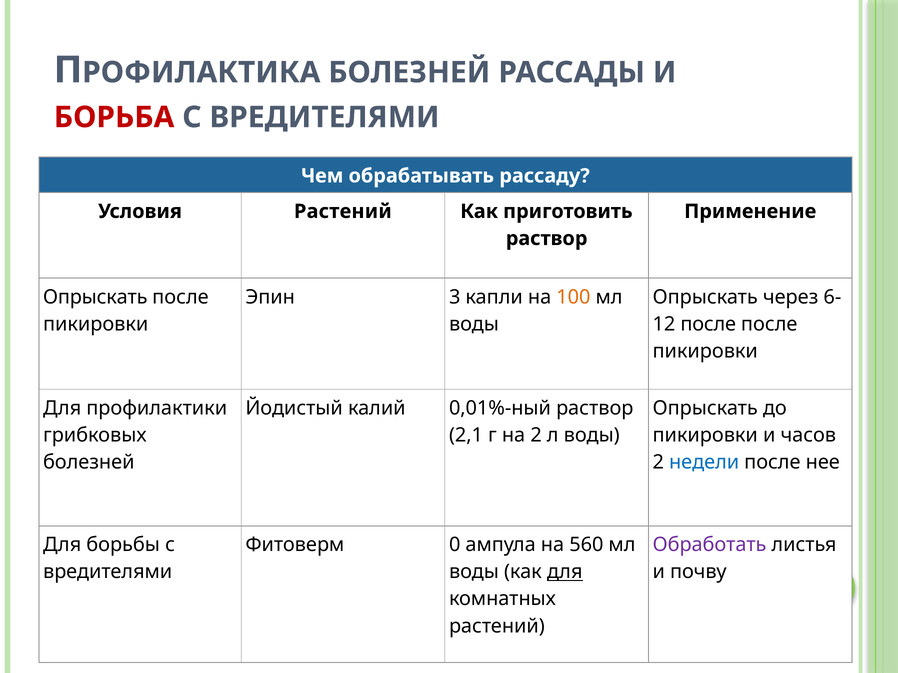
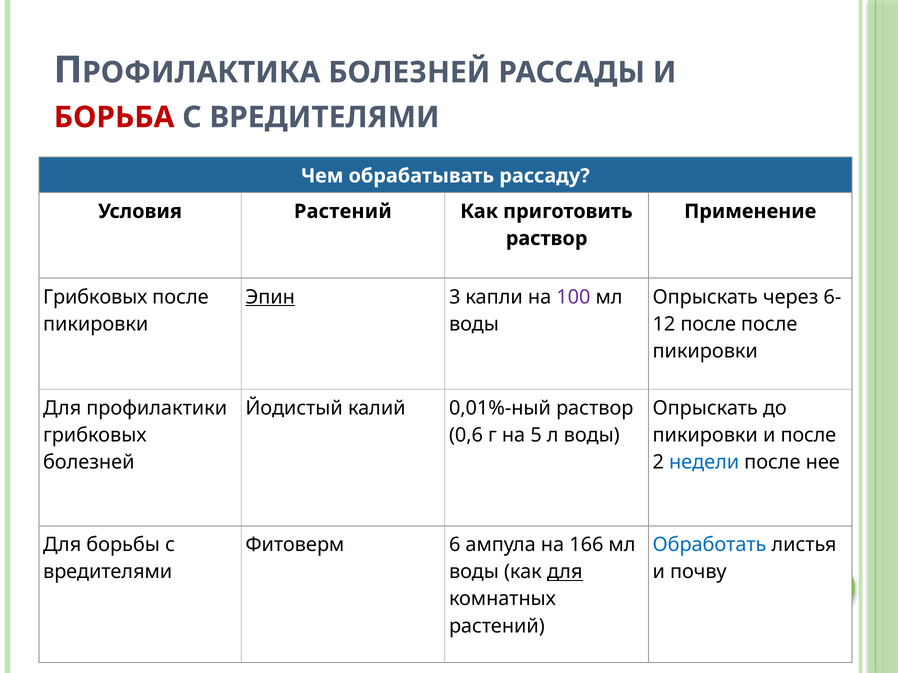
Опрыскать: Опрыскать -> Грибковых (95, 297)
Эпин underline: none -> present (270, 297)
100 colour: orange -> purple (573, 297)
2,1: 2,1 -> 0,6 (466, 435)
на 2: 2 -> 5 (536, 435)
и часов: часов -> после (808, 435)
0: 0 -> 6 (455, 545)
560: 560 -> 166 (586, 545)
Обработать colour: purple -> blue (710, 545)
